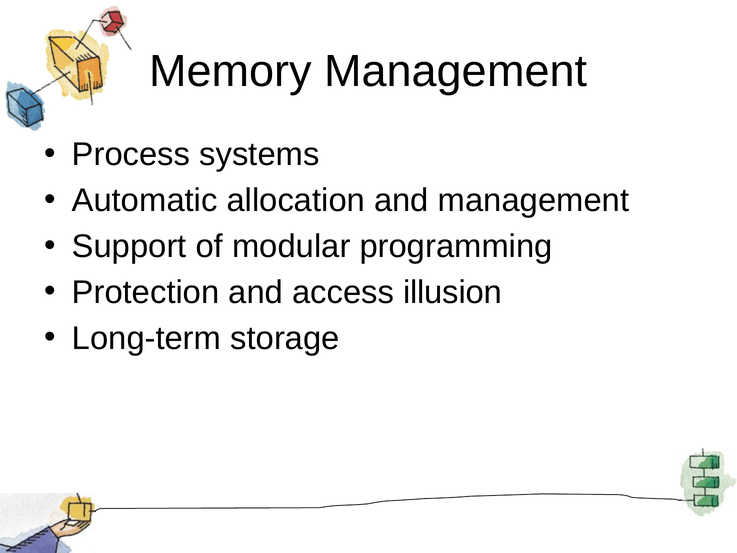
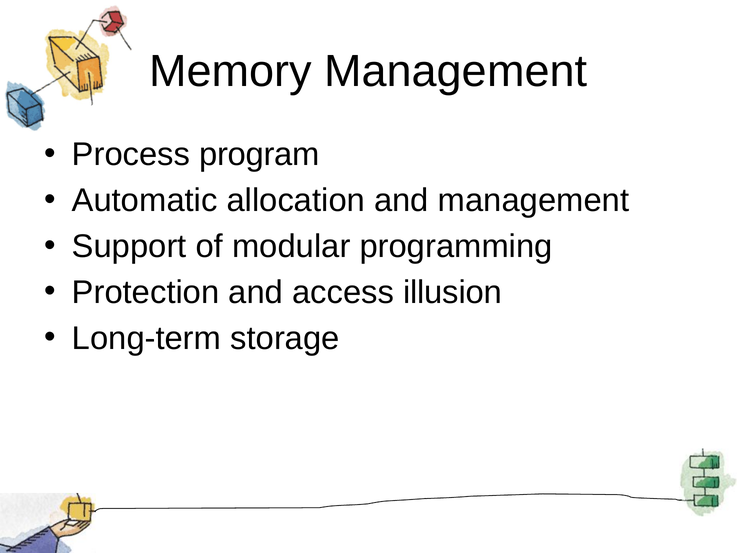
systems: systems -> program (259, 155)
